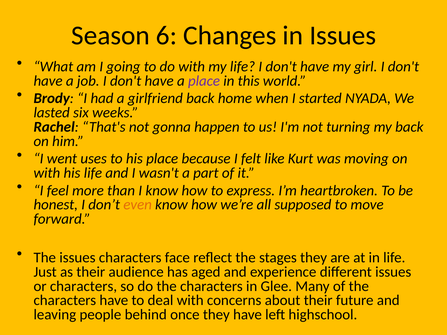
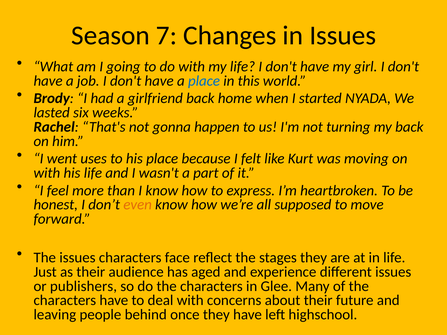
6: 6 -> 7 (167, 36)
place colour: purple -> blue (204, 81)
or characters: characters -> publishers (83, 286)
